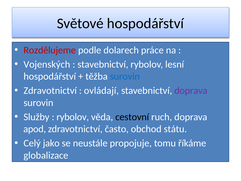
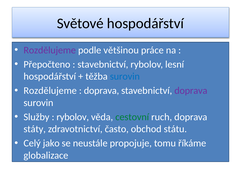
Rozdělujeme colour: red -> purple (50, 50)
dolarech: dolarech -> většinou (121, 50)
Vojenských: Vojenských -> Přepočteno (47, 64)
Zdravotnictví: Zdravotnictví -> Rozdělujeme (50, 91)
ovládají: ovládají -> doprava (102, 91)
cestovní colour: black -> green (132, 117)
apod: apod -> státy (35, 129)
